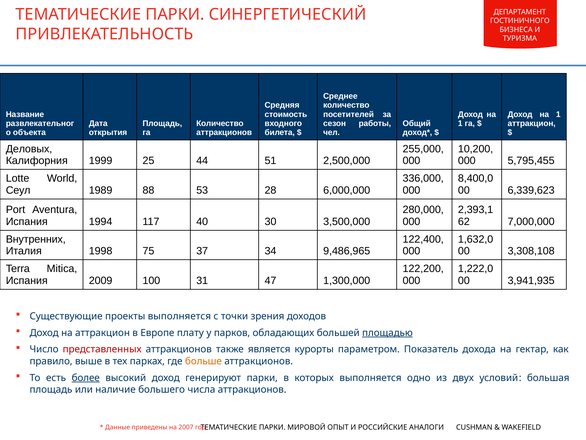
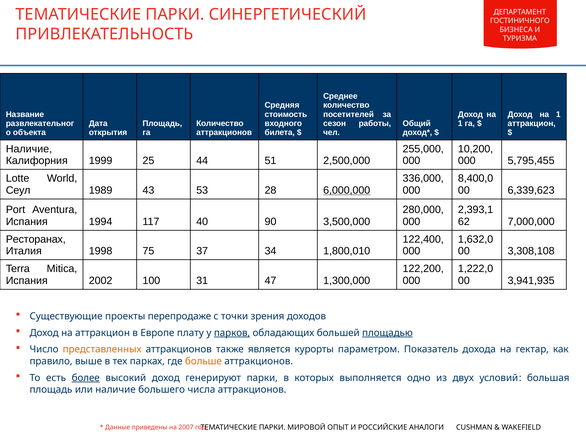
Деловых: Деловых -> Наличие (29, 149)
88: 88 -> 43 (148, 190)
6,000,000 underline: none -> present (347, 190)
30: 30 -> 90 (271, 221)
Внутренних: Внутренних -> Ресторанах (36, 239)
9,486,965: 9,486,965 -> 1,800,010 (347, 251)
2009: 2009 -> 2002 (101, 280)
проекты выполняется: выполняется -> перепродаже (179, 316)
парков underline: none -> present (232, 332)
представленных colour: red -> orange (102, 349)
